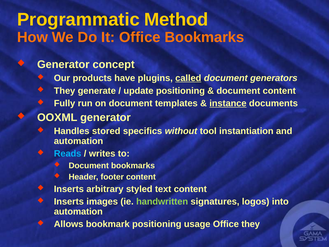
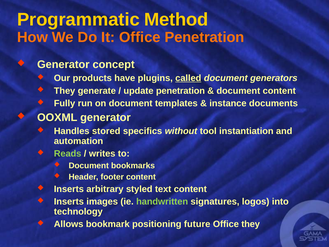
Office Bookmarks: Bookmarks -> Penetration (204, 37)
update positioning: positioning -> penetration (180, 91)
instance underline: present -> none (228, 103)
Reads colour: light blue -> light green (68, 154)
automation: automation -> technology (78, 211)
usage: usage -> future (197, 224)
